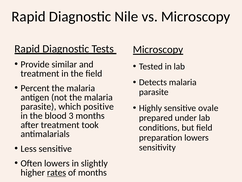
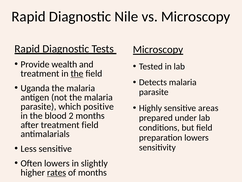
similar: similar -> wealth (64, 64)
the underline: none -> present (77, 73)
Percent: Percent -> Uganda (35, 88)
ovale: ovale -> areas (208, 108)
3: 3 -> 2 (71, 115)
treatment took: took -> field (90, 125)
